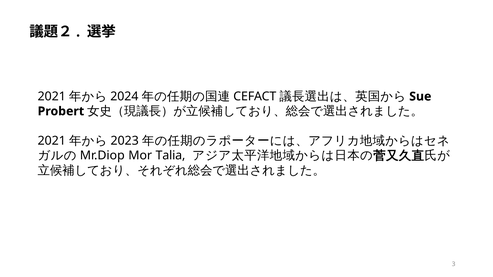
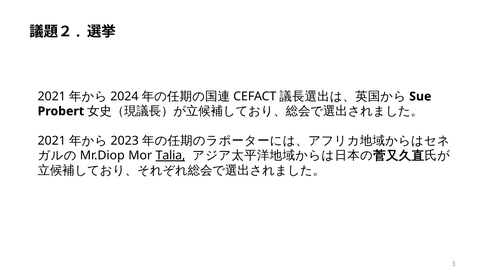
Talia underline: none -> present (170, 156)
